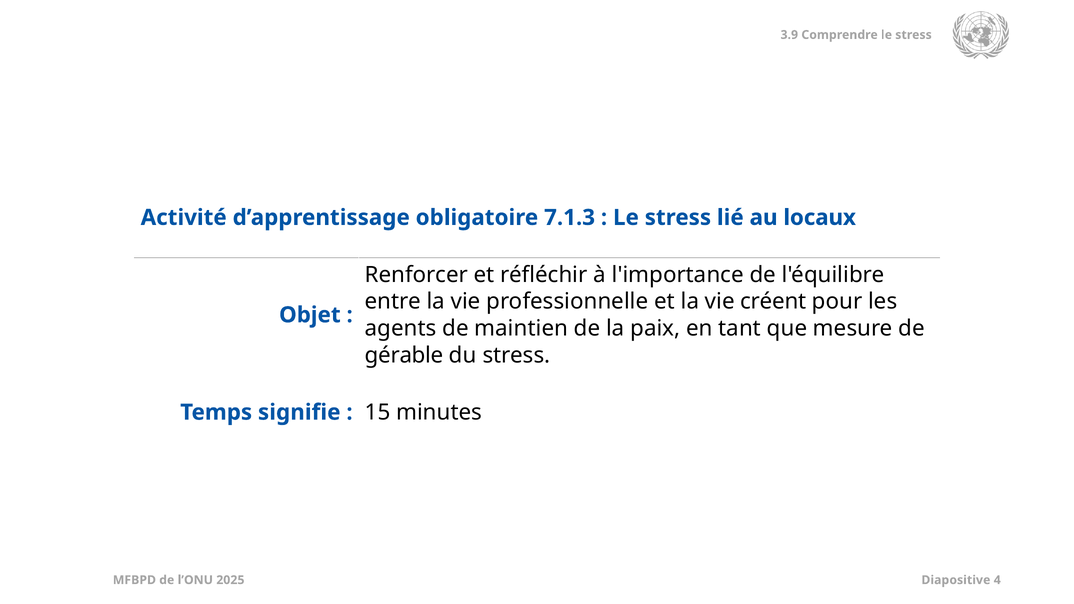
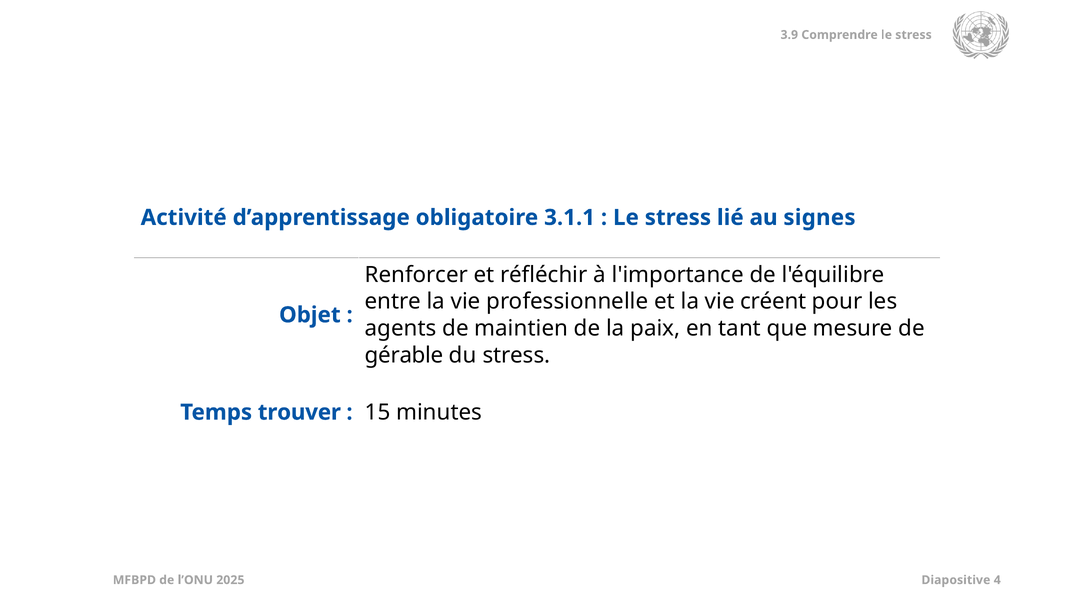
7.1.3: 7.1.3 -> 3.1.1 (570, 218)
locaux: locaux -> signes (819, 218)
signifie: signifie -> trouver (299, 412)
